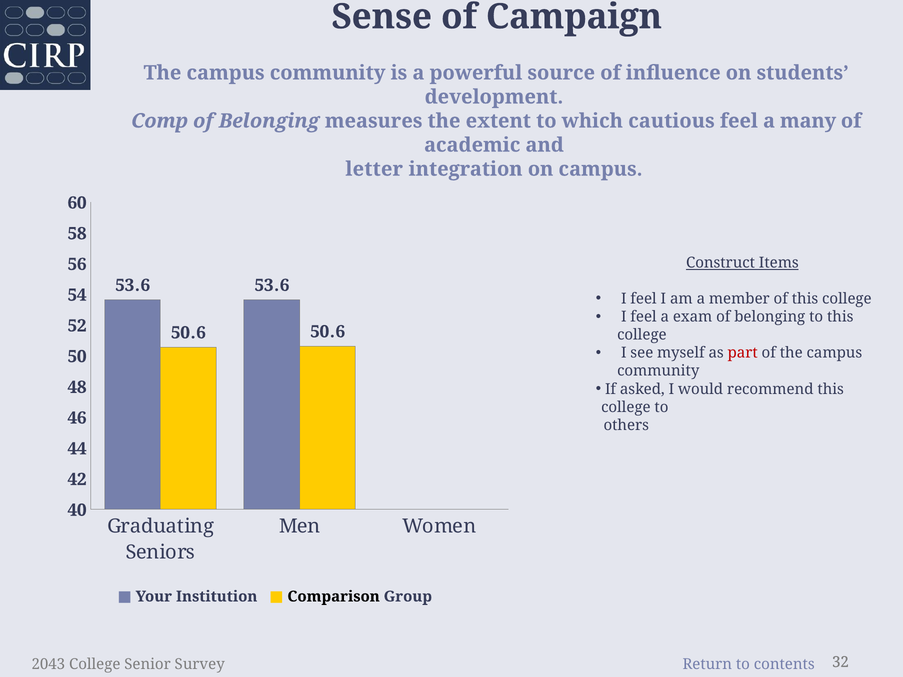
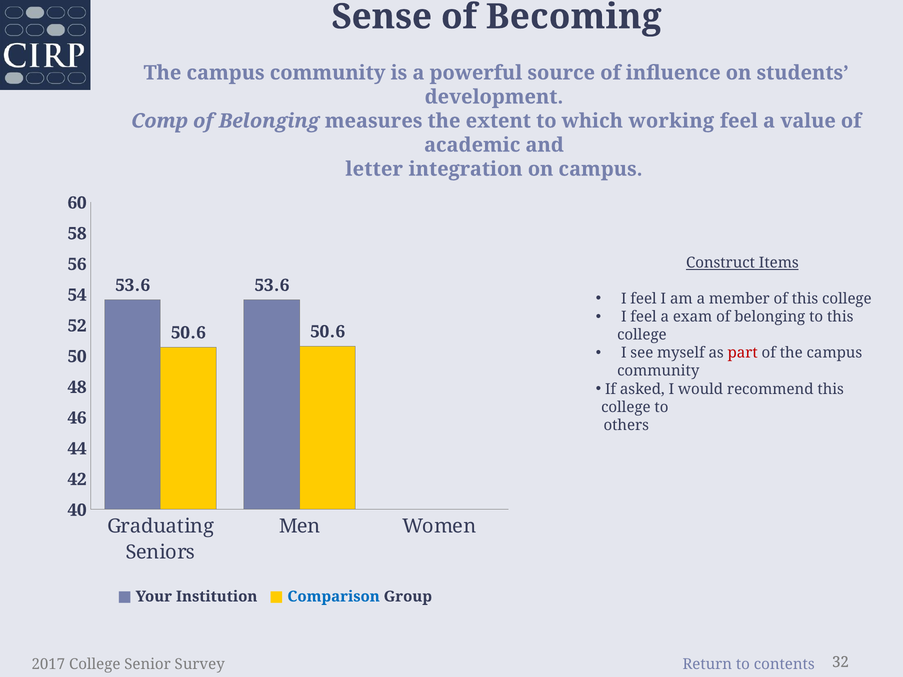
Campaign: Campaign -> Becoming (574, 17)
cautious: cautious -> working (671, 121)
many: many -> value (808, 121)
Comparison colour: black -> blue (334, 597)
2043: 2043 -> 2017 (48, 665)
